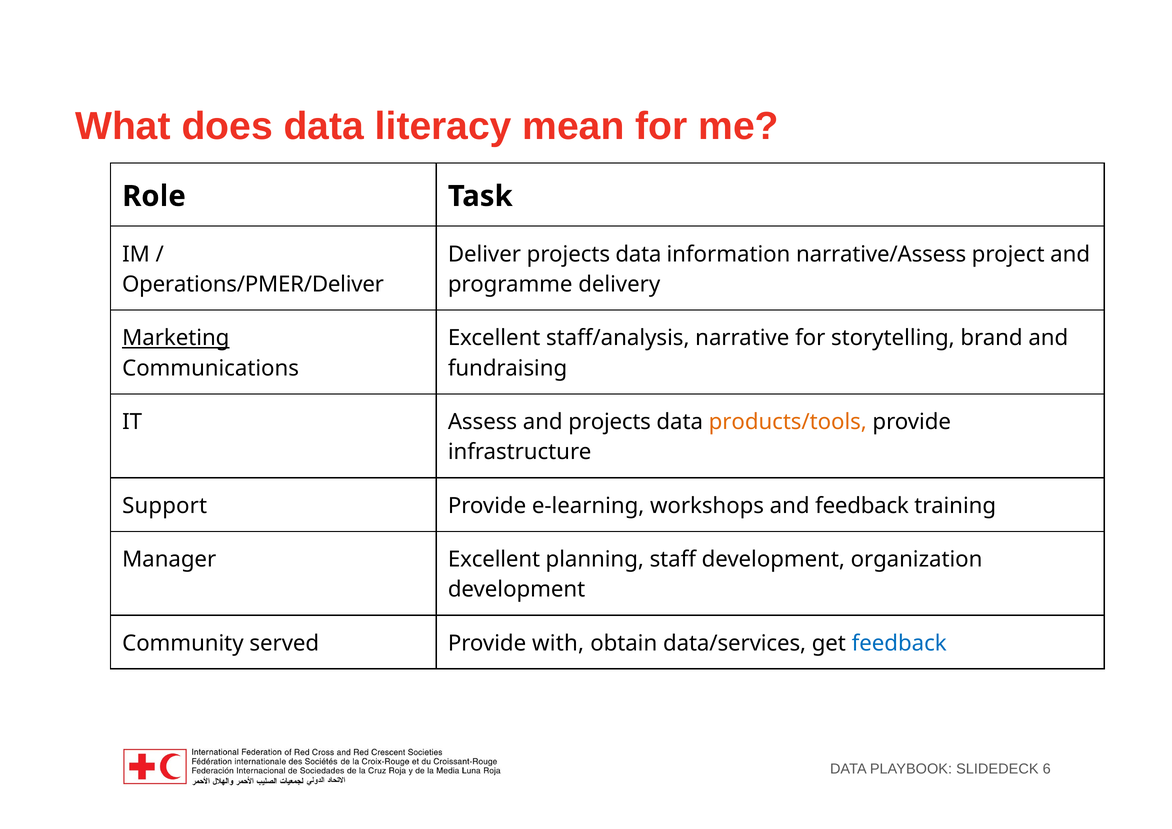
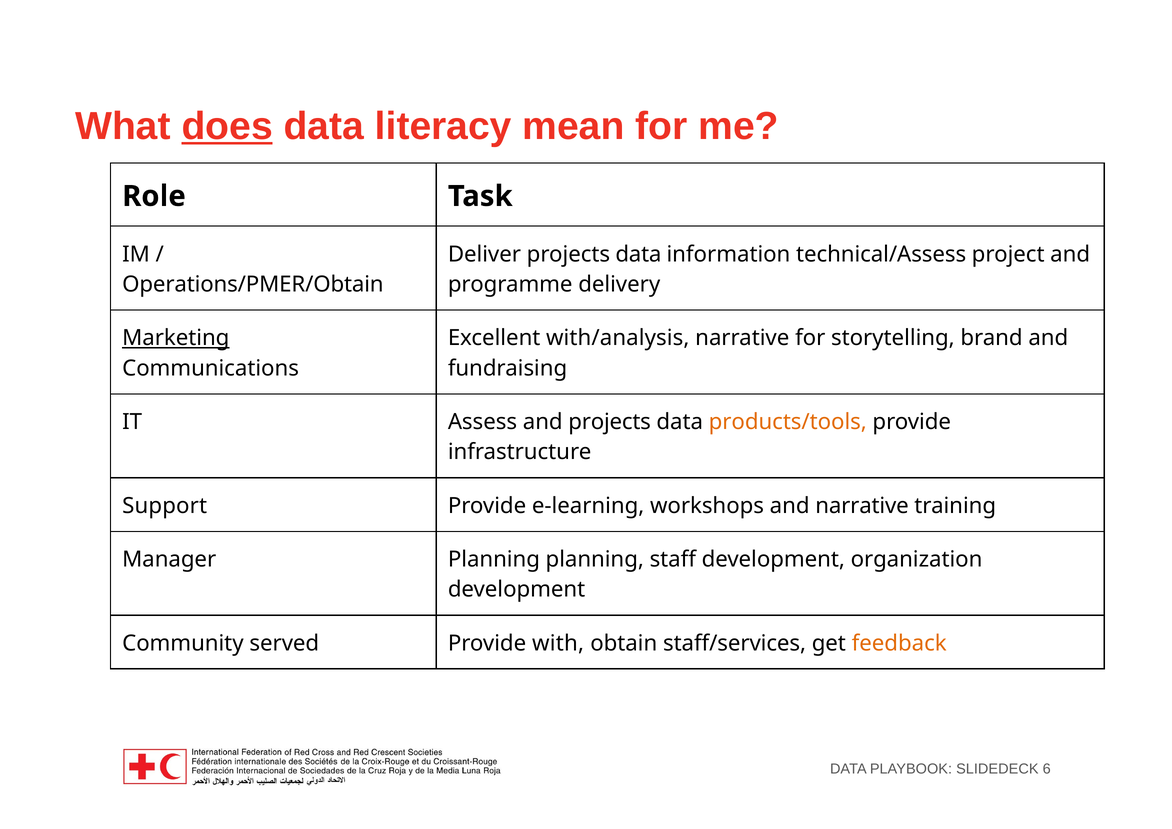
does underline: none -> present (227, 126)
narrative/Assess: narrative/Assess -> technical/Assess (881, 254)
Operations/PMER/Deliver: Operations/PMER/Deliver -> Operations/PMER/Obtain (253, 285)
staff/analysis: staff/analysis -> with/analysis (618, 338)
and feedback: feedback -> narrative (862, 506)
Manager Excellent: Excellent -> Planning (494, 560)
data/services: data/services -> staff/services (735, 643)
feedback colour: blue -> orange (899, 643)
